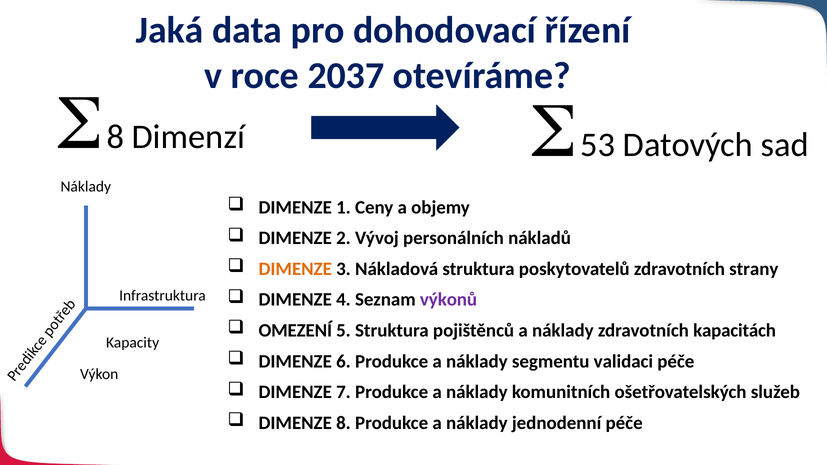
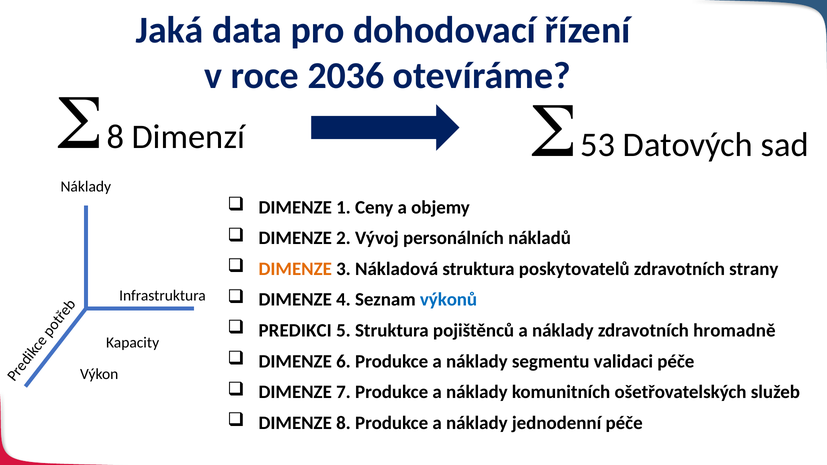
2037: 2037 -> 2036 (346, 76)
výkonů colour: purple -> blue (449, 300)
OMEZENÍ: OMEZENÍ -> PREDIKCI (295, 331)
kapacitách: kapacitách -> hromadně (734, 331)
